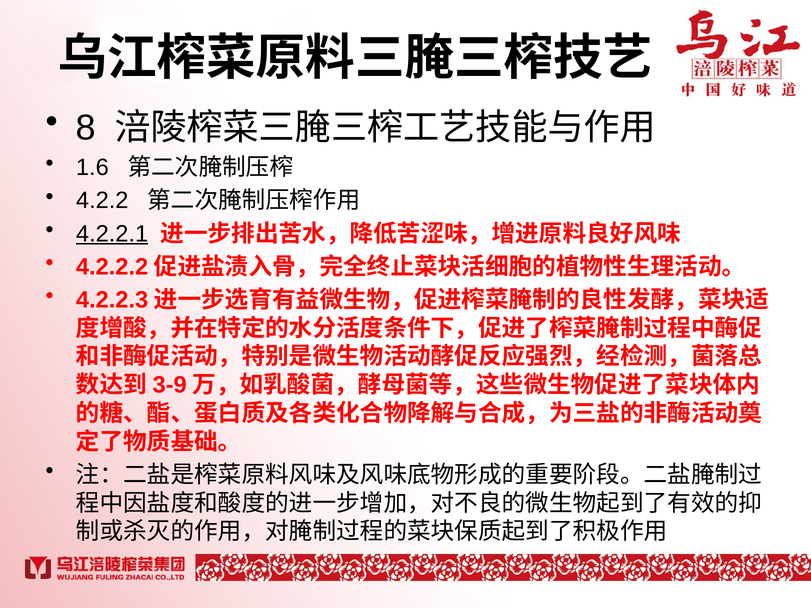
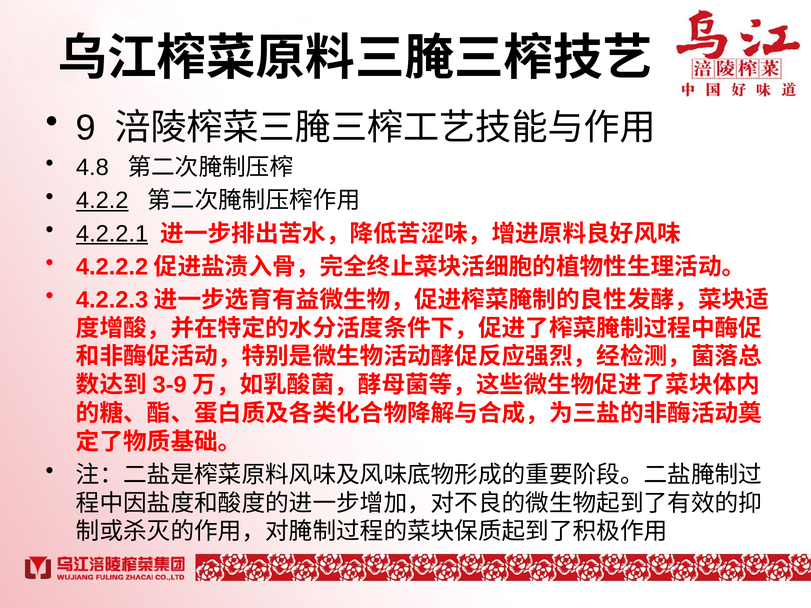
8: 8 -> 9 (86, 128)
1.6: 1.6 -> 4.8 (92, 168)
4.2.2 underline: none -> present (102, 201)
